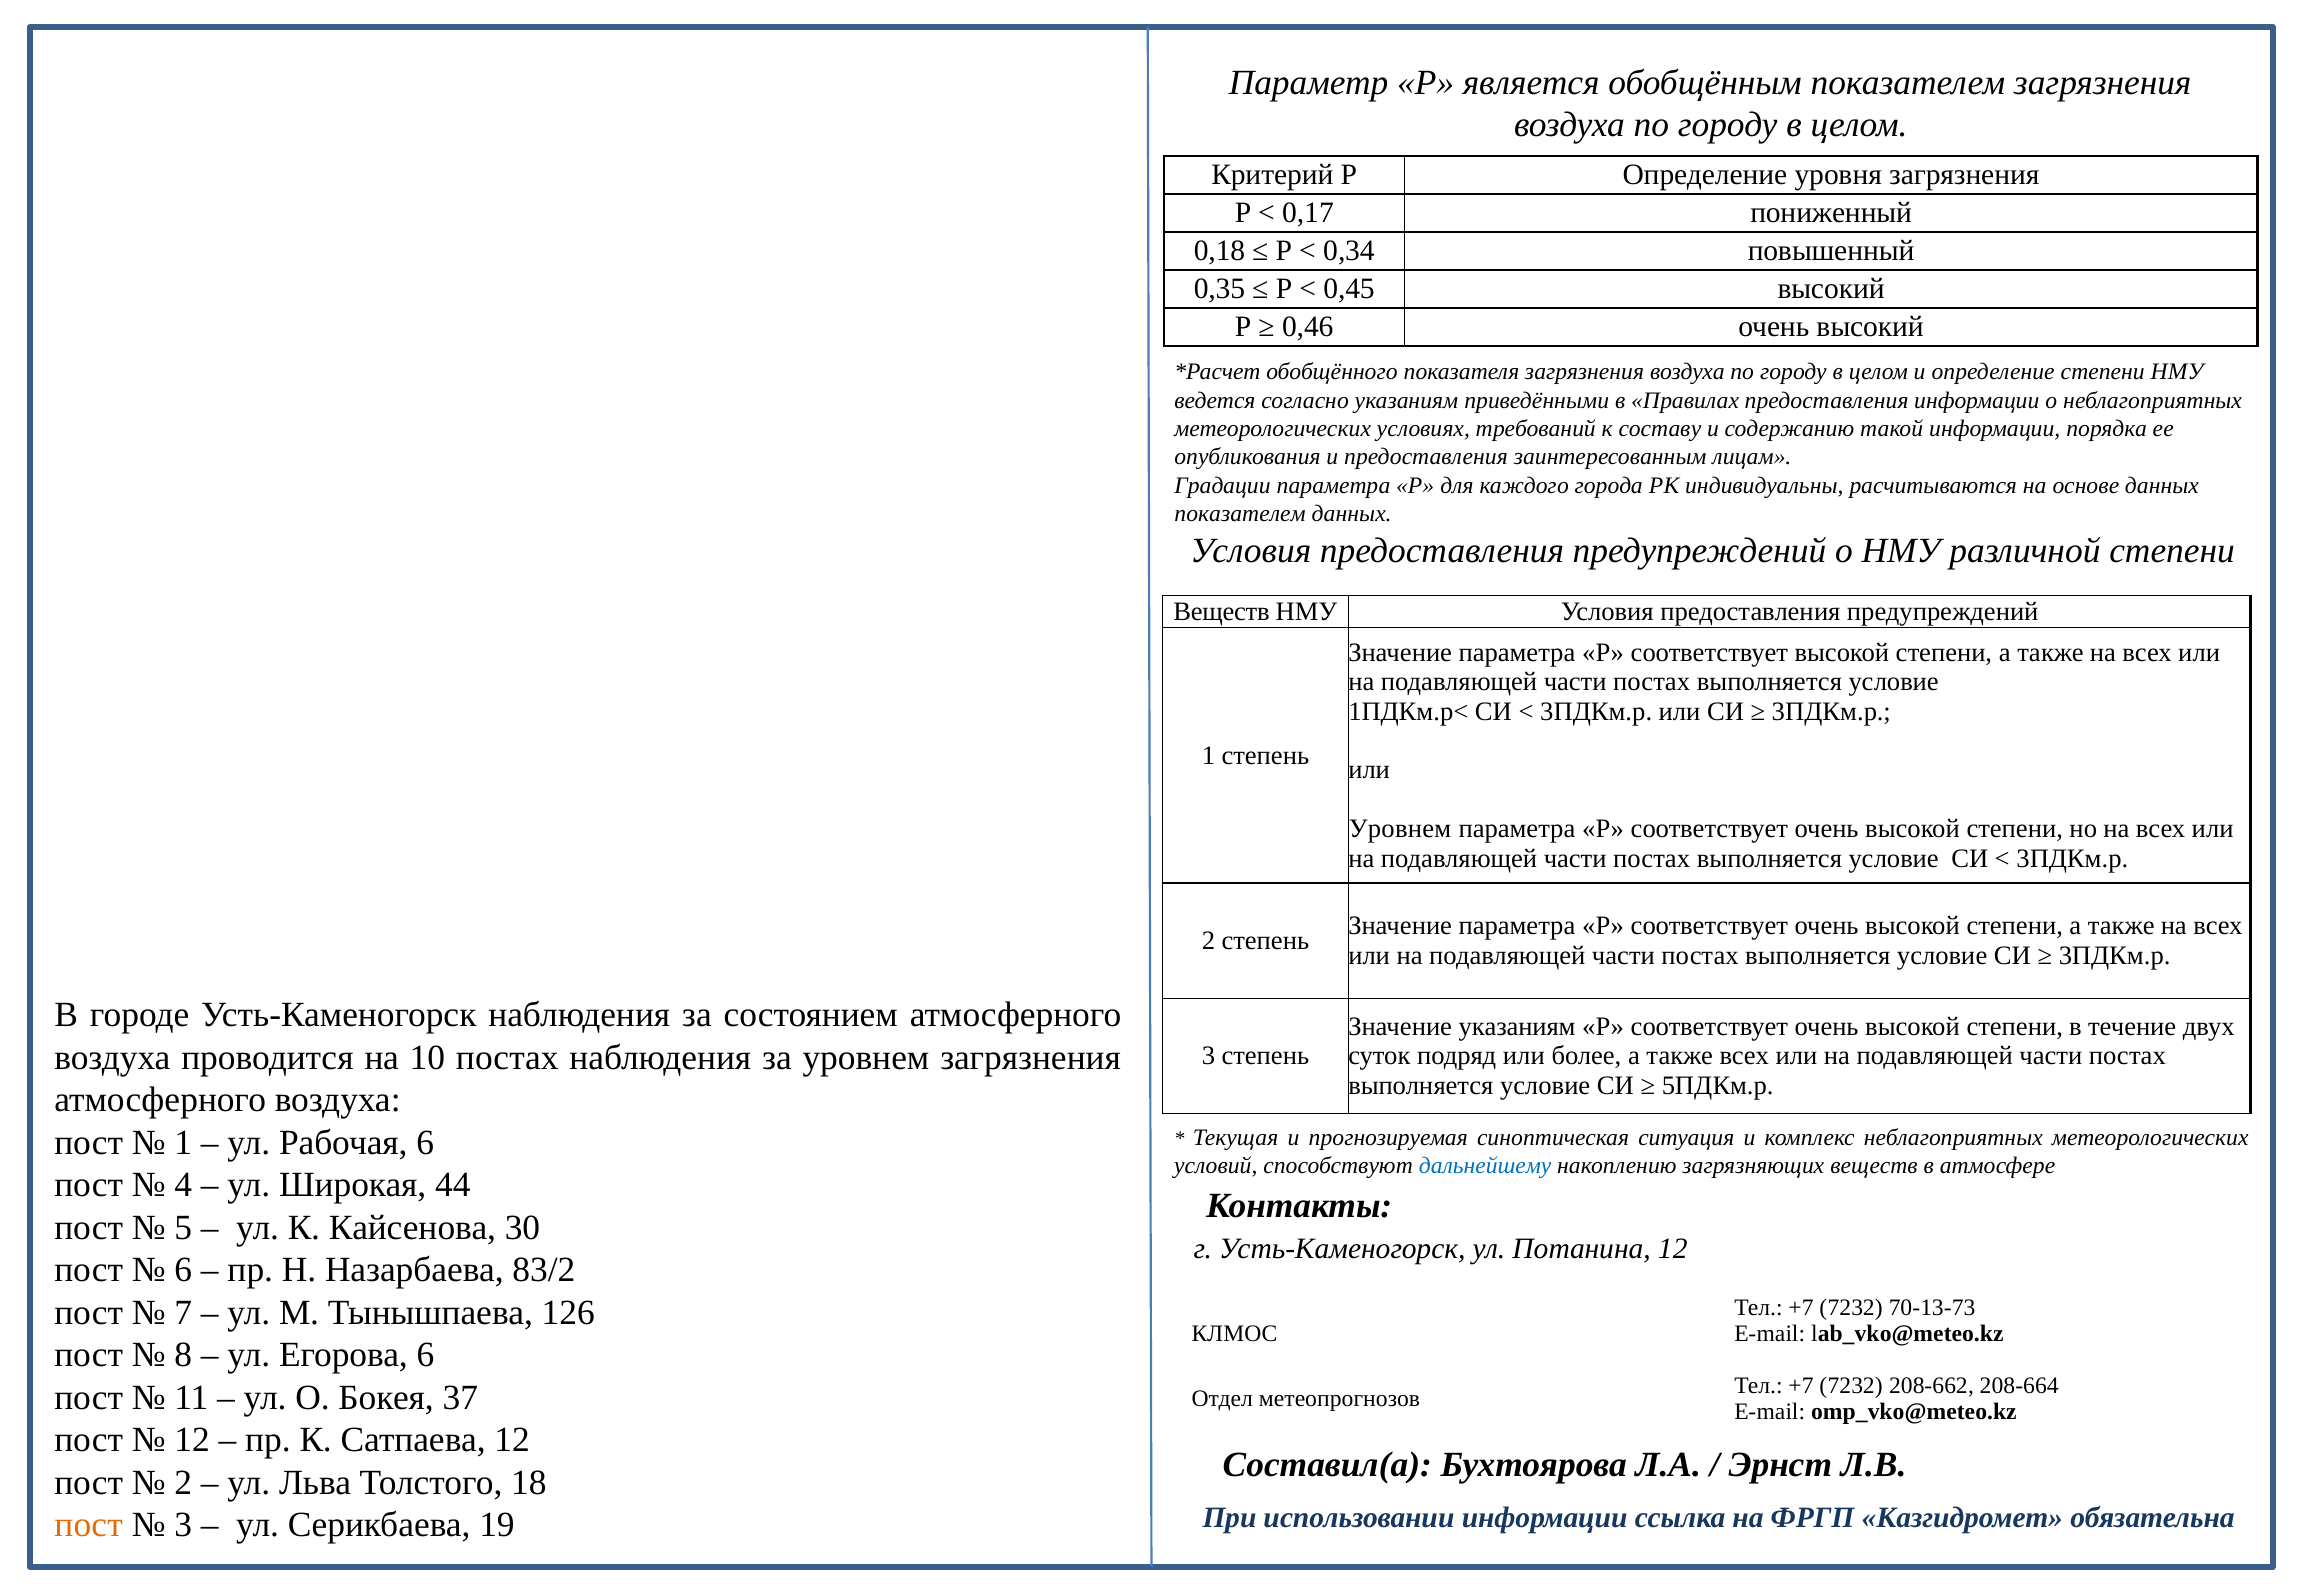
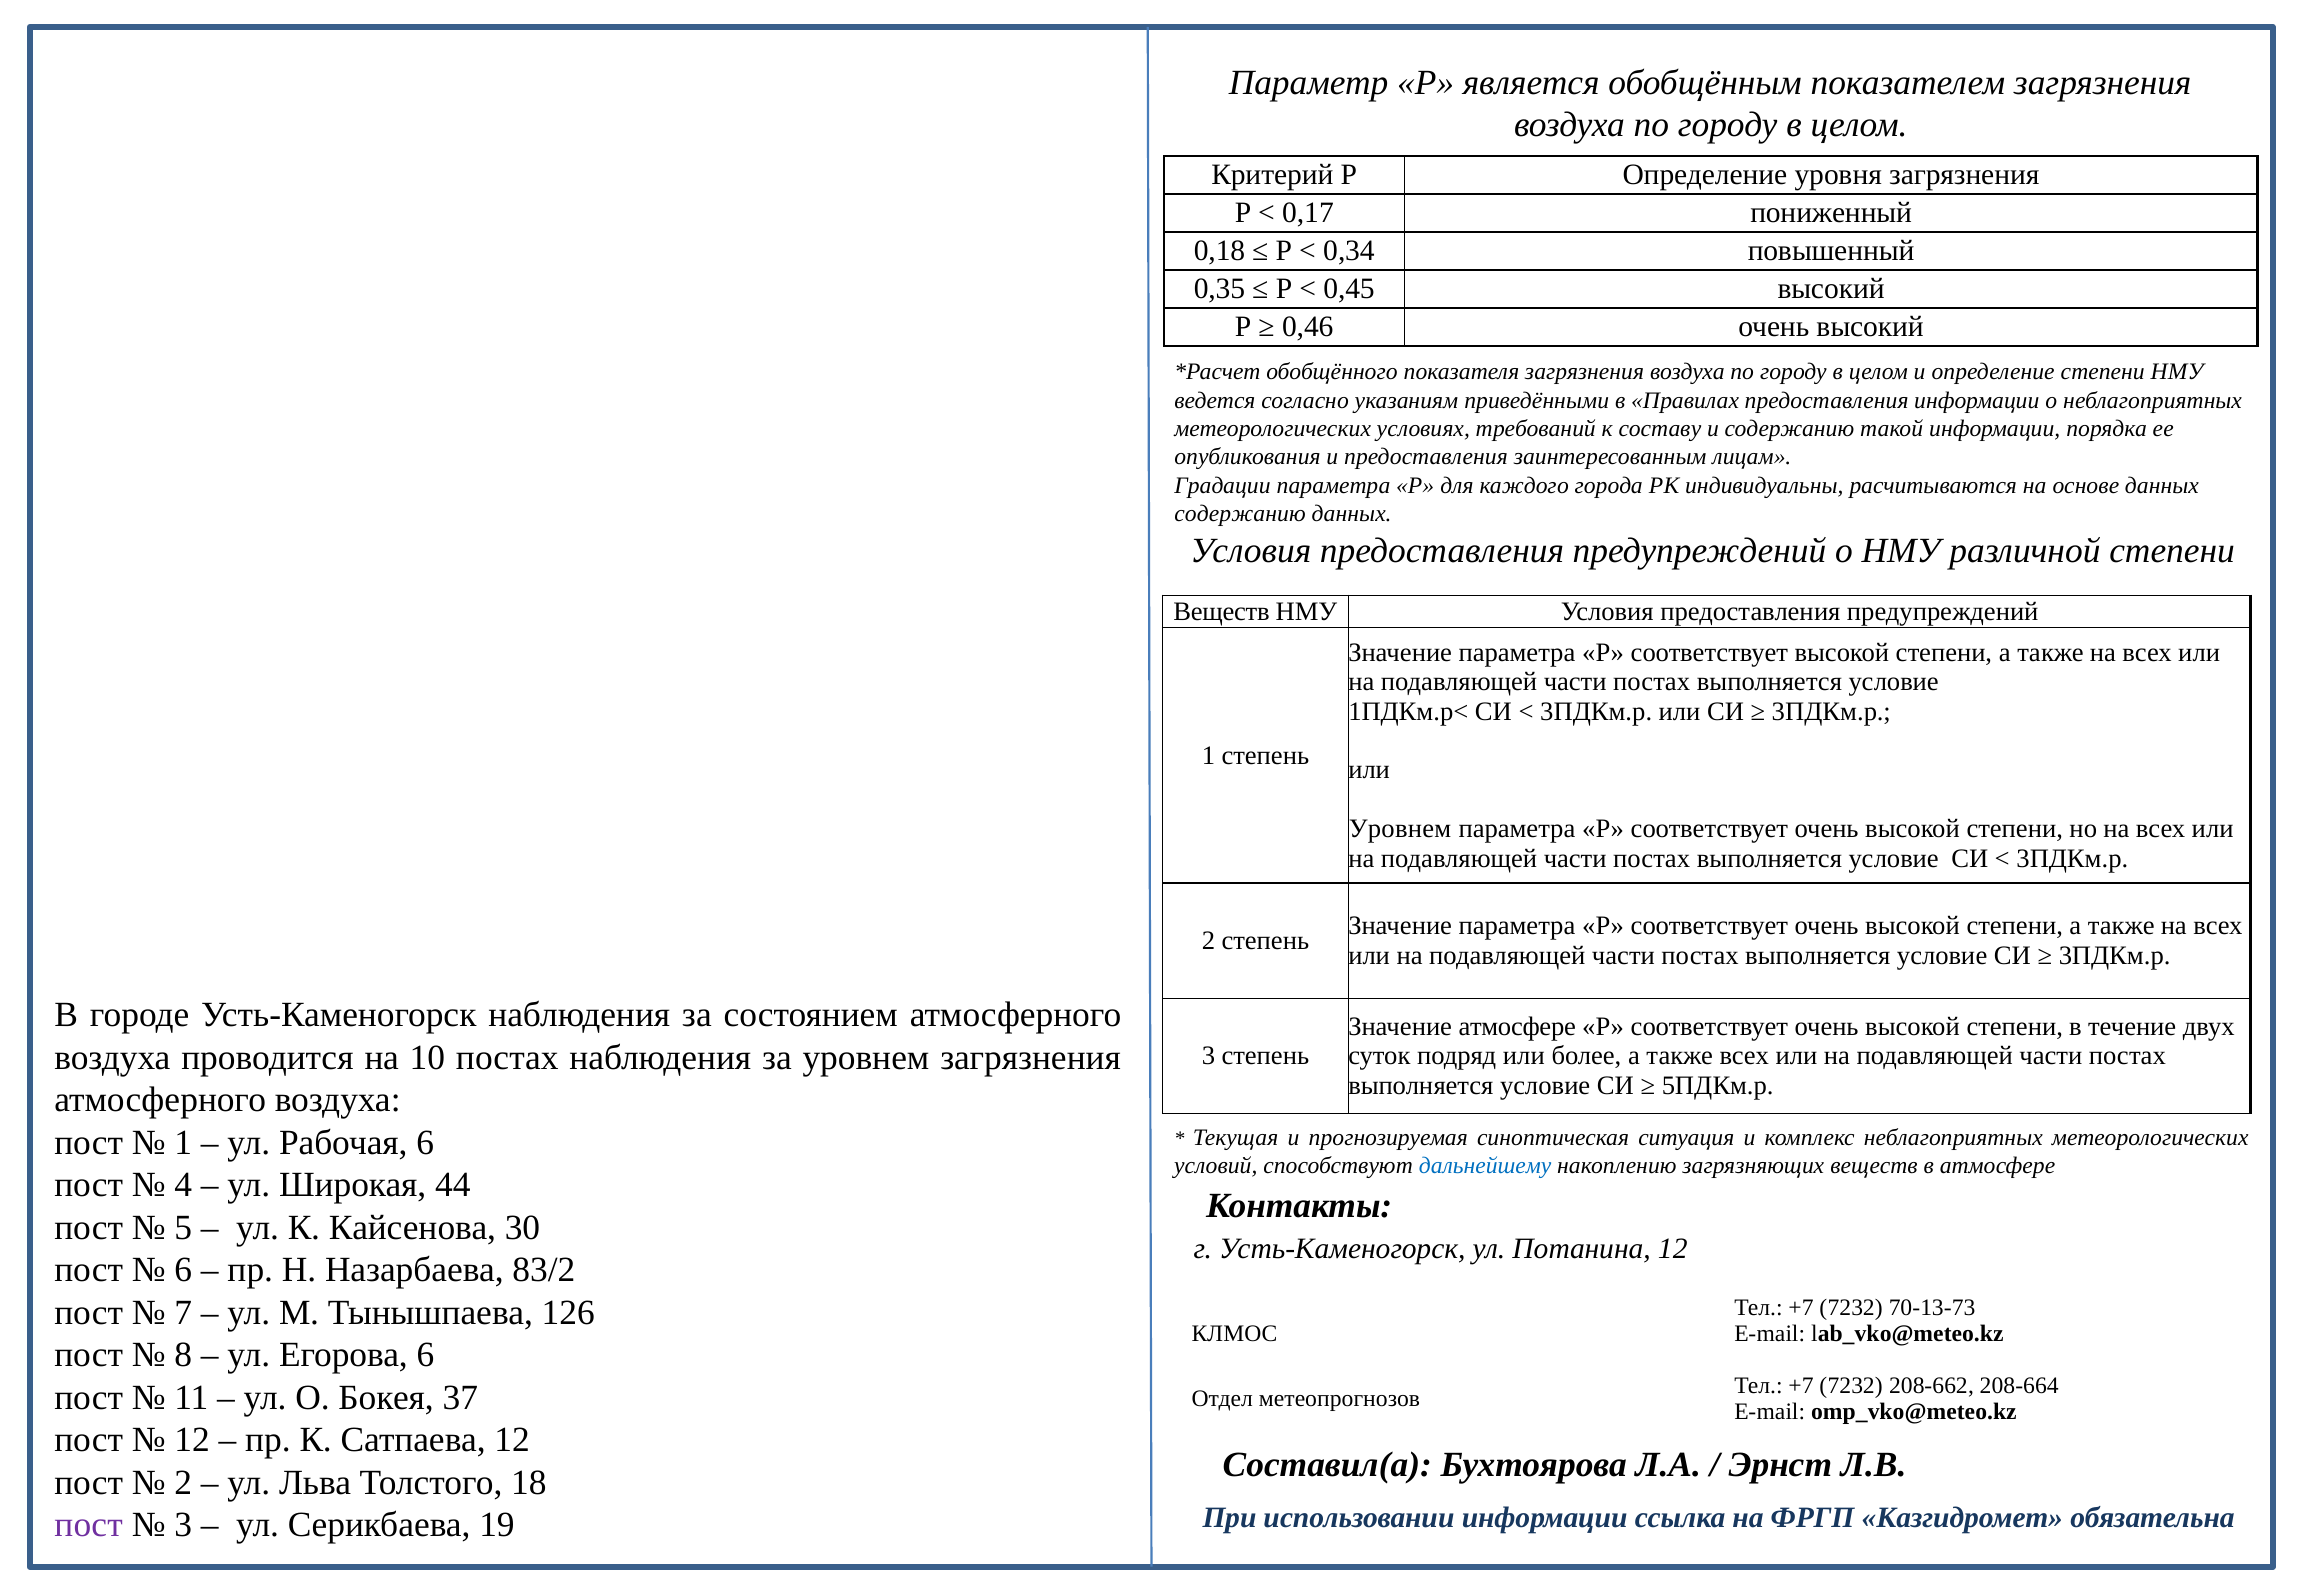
показателем: показателем -> содержанию (1240, 514)
Значение указаниям: указаниям -> атмосфере (1517, 1027)
пост colour: orange -> purple (89, 1526)
